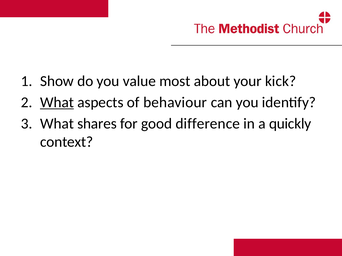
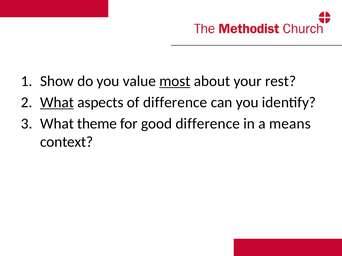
most underline: none -> present (175, 81)
kick: kick -> rest (281, 81)
of behaviour: behaviour -> difference (175, 103)
shares: shares -> theme (97, 124)
quickly: quickly -> means (290, 124)
